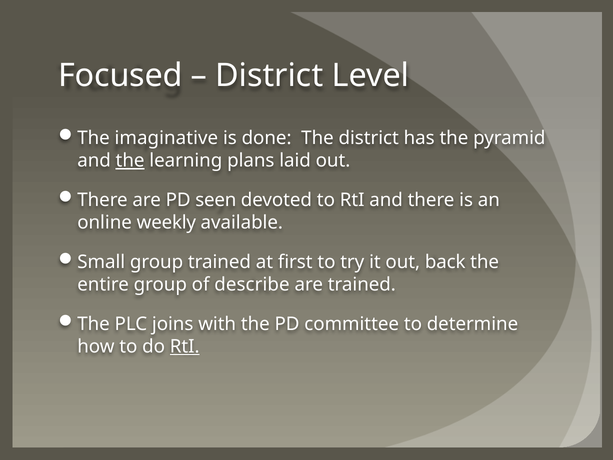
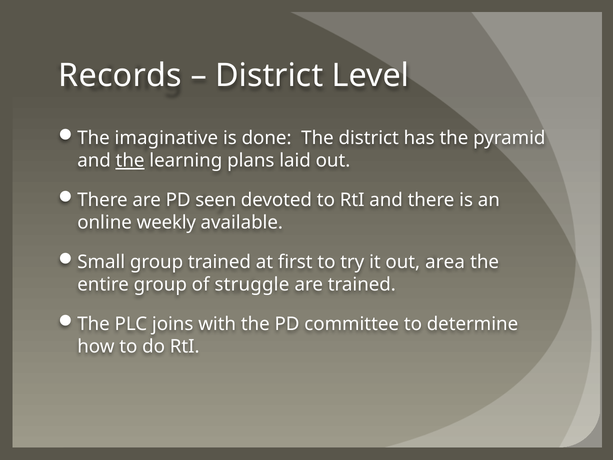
Focused: Focused -> Records (120, 75)
back: back -> area (445, 262)
describe: describe -> struggle (252, 284)
RtI underline: present -> none (185, 346)
